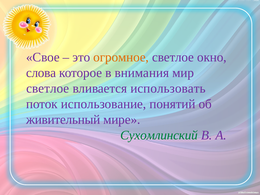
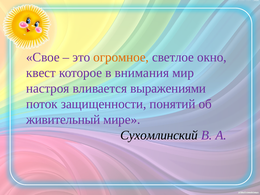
слова: слова -> квест (41, 73)
светлое: светлое -> настроя (48, 88)
использовать: использовать -> выражениями (168, 88)
использование: использование -> защищенности (104, 104)
Сухомлинский colour: green -> black (159, 135)
